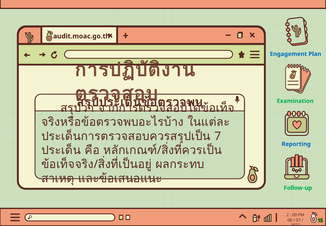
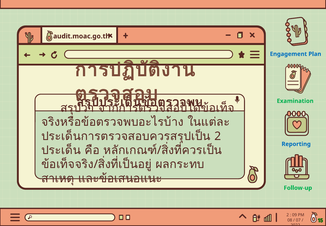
7: 7 -> 2 (218, 136)
